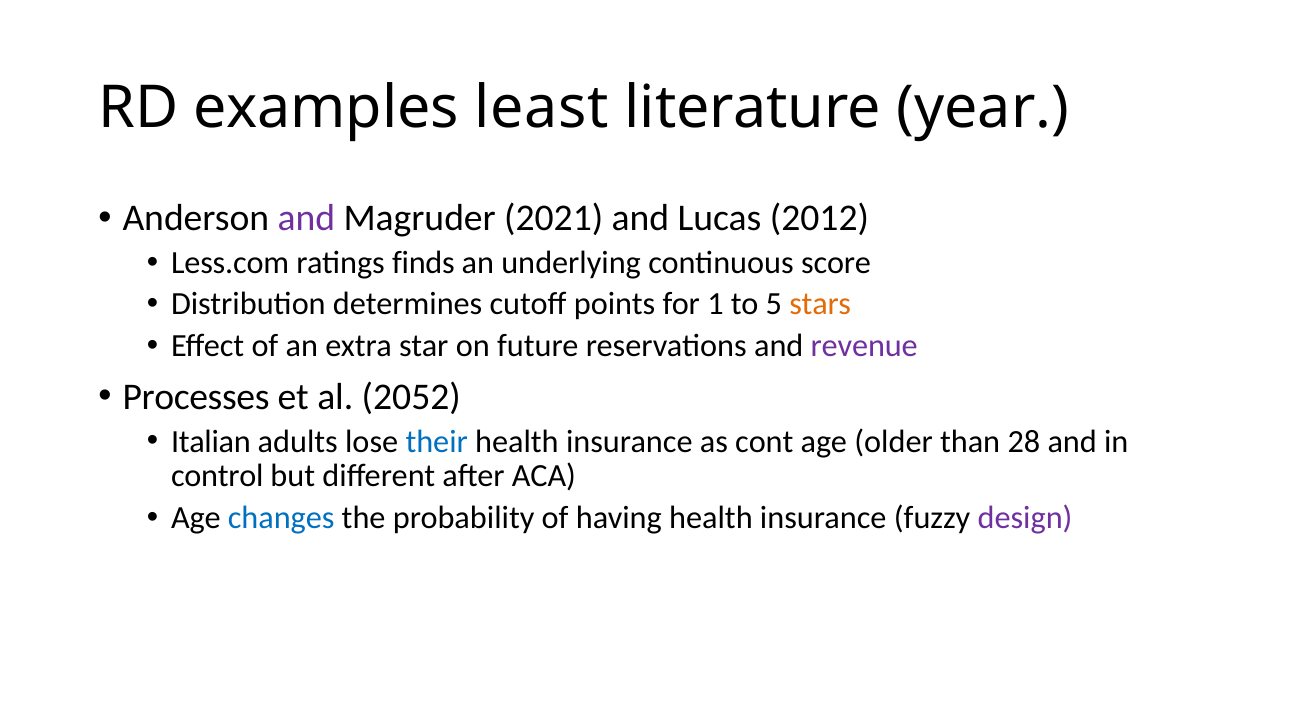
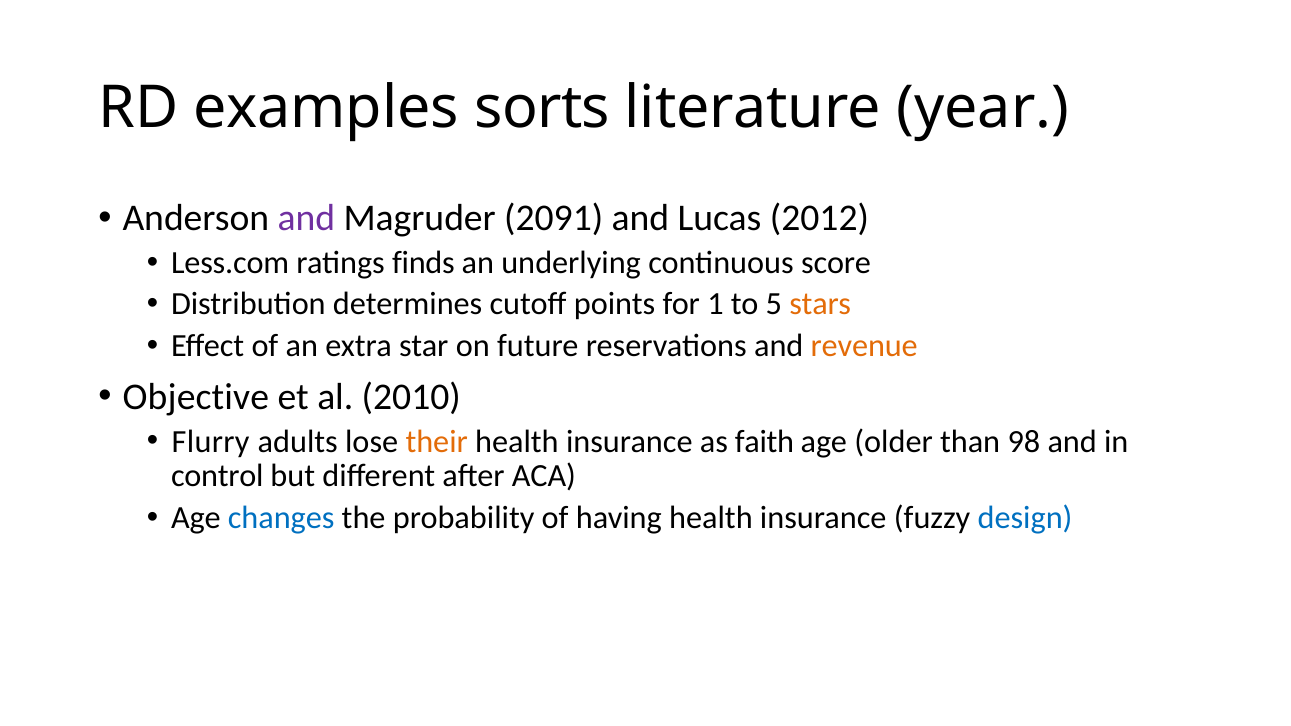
least: least -> sorts (542, 108)
2021: 2021 -> 2091 (554, 218)
revenue colour: purple -> orange (864, 346)
Processes: Processes -> Objective (196, 397)
2052: 2052 -> 2010 (411, 397)
Italian: Italian -> Flurry (211, 442)
their colour: blue -> orange (437, 442)
cont: cont -> faith (764, 442)
28: 28 -> 98 (1024, 442)
design colour: purple -> blue (1025, 518)
